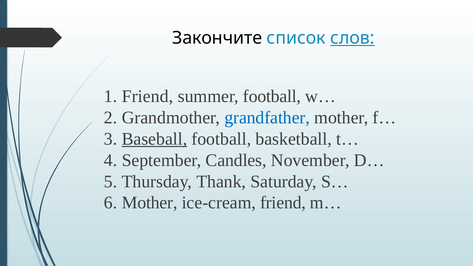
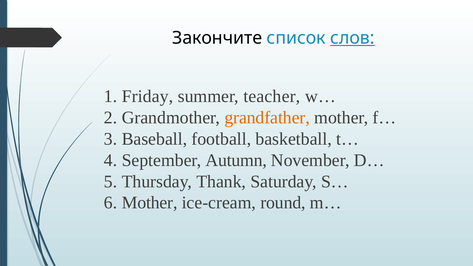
1 Friend: Friend -> Friday (148, 96)
summer football: football -> teacher (272, 96)
grandfather colour: blue -> orange (267, 118)
Baseball underline: present -> none (154, 139)
Candles: Candles -> Autumn (236, 160)
ice-cream friend: friend -> round (283, 203)
